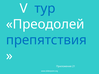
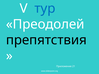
препятствия colour: blue -> black (46, 40)
